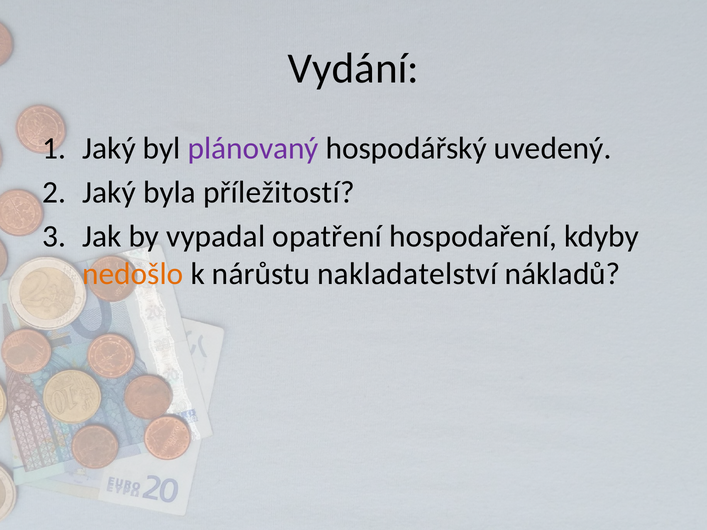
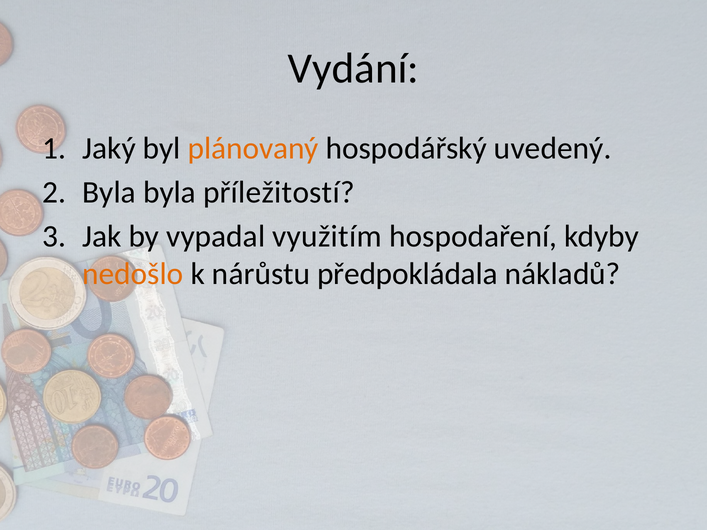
plánovaný colour: purple -> orange (253, 148)
Jaký: Jaký -> Byla (109, 192)
opatření: opatření -> využitím (327, 236)
nakladatelství: nakladatelství -> předpokládala (408, 274)
